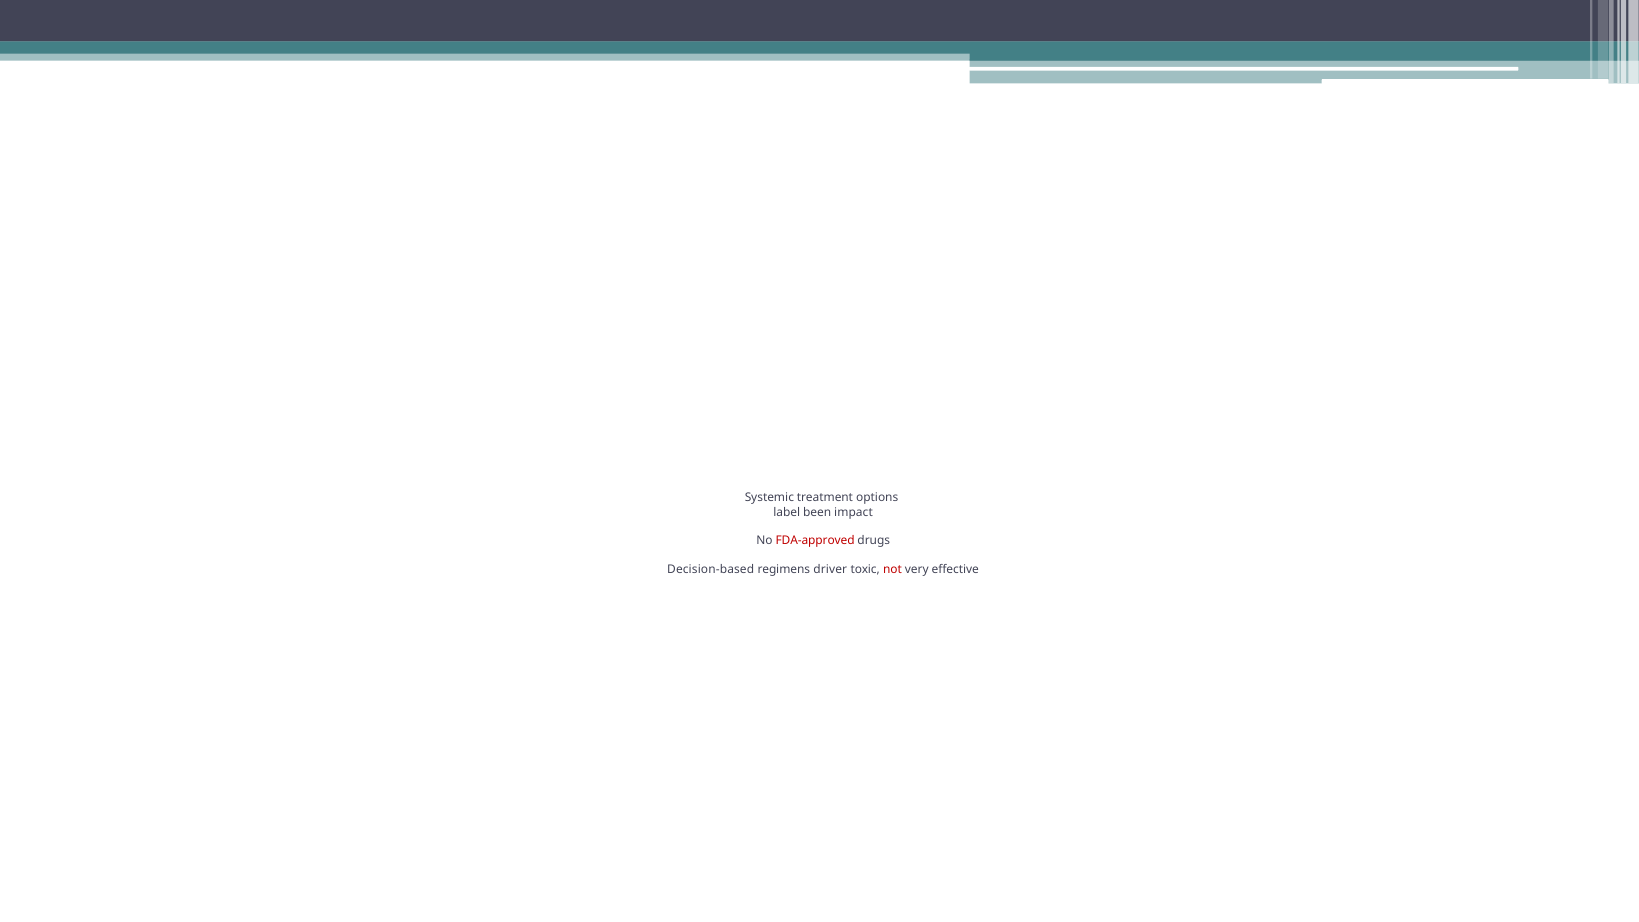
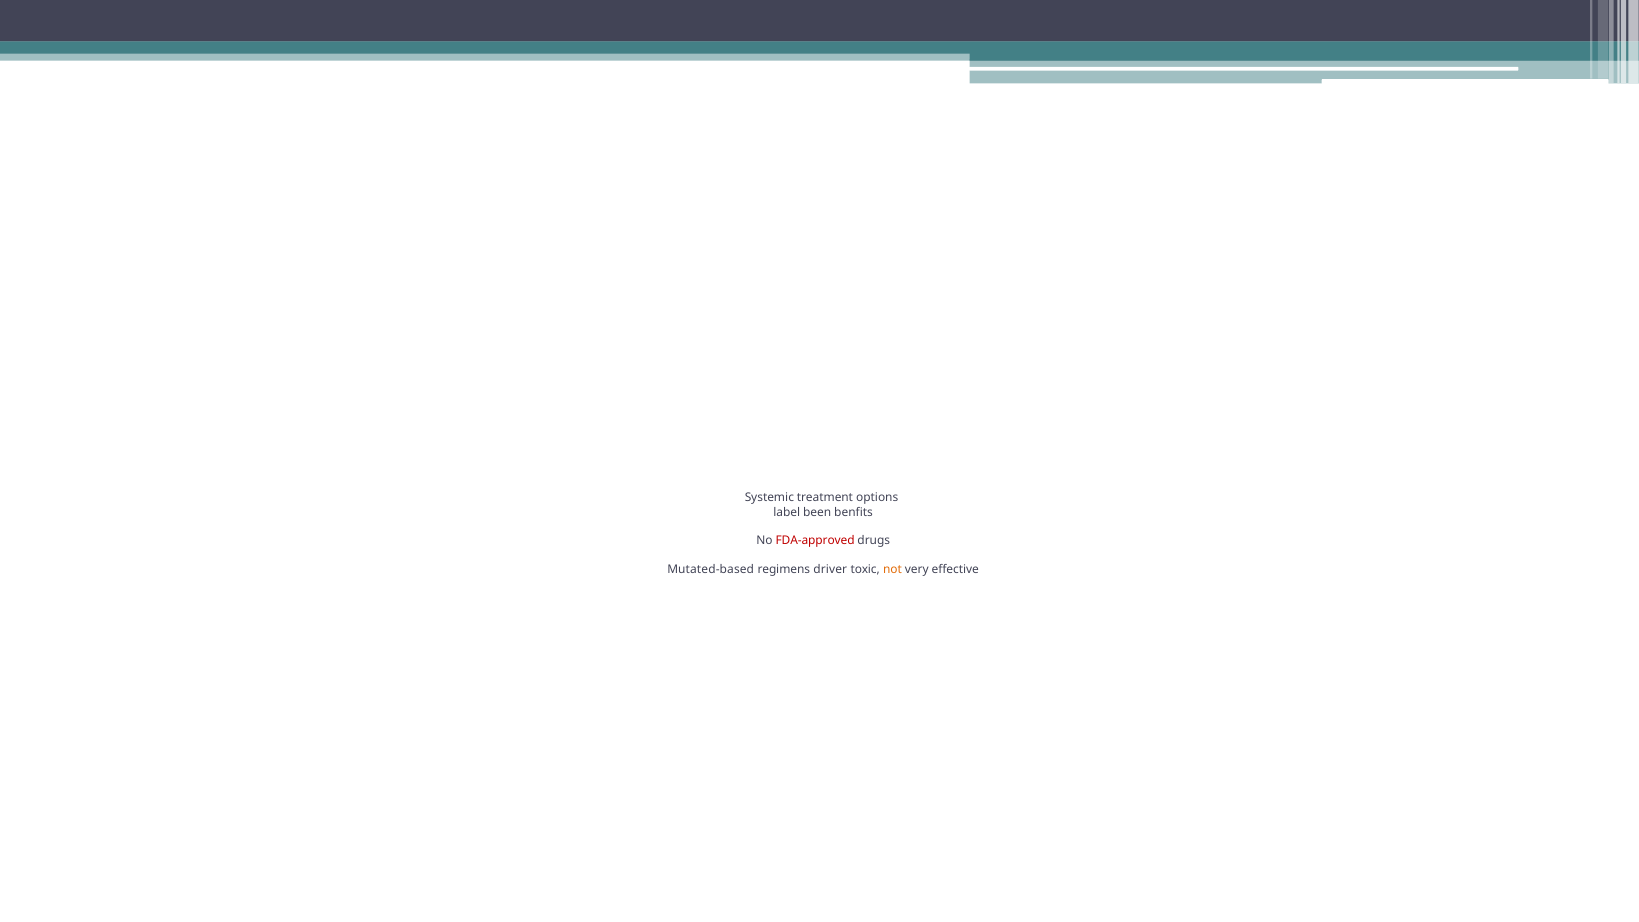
impact: impact -> benfits (854, 512)
Decision-based: Decision-based -> Mutated-based (711, 569)
not colour: red -> orange (892, 569)
